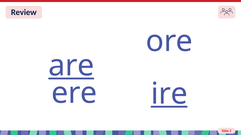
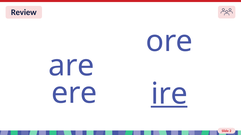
are underline: present -> none (71, 66)
